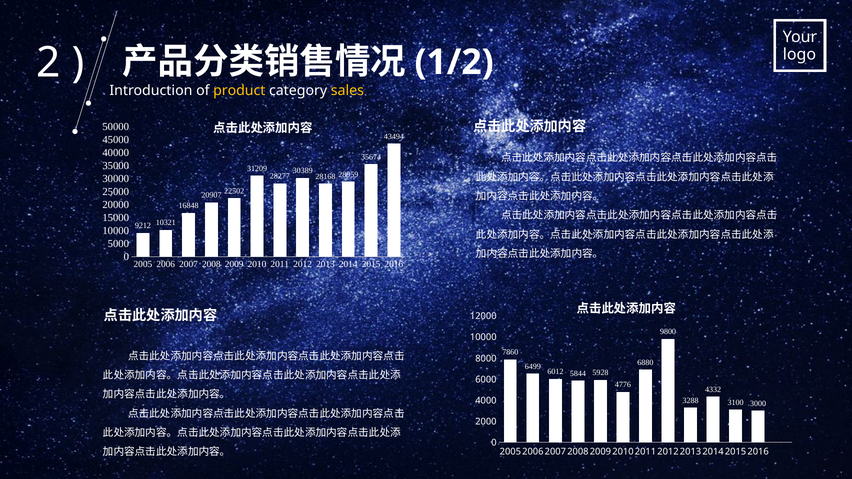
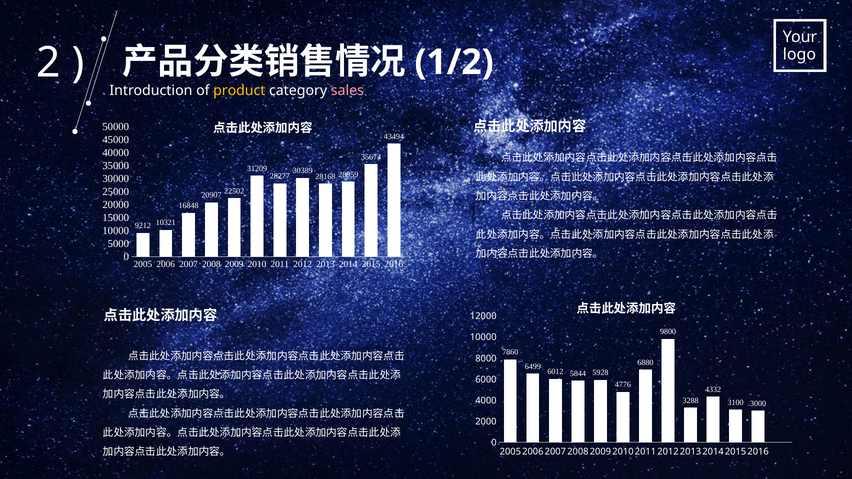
sales colour: yellow -> pink (347, 91)
